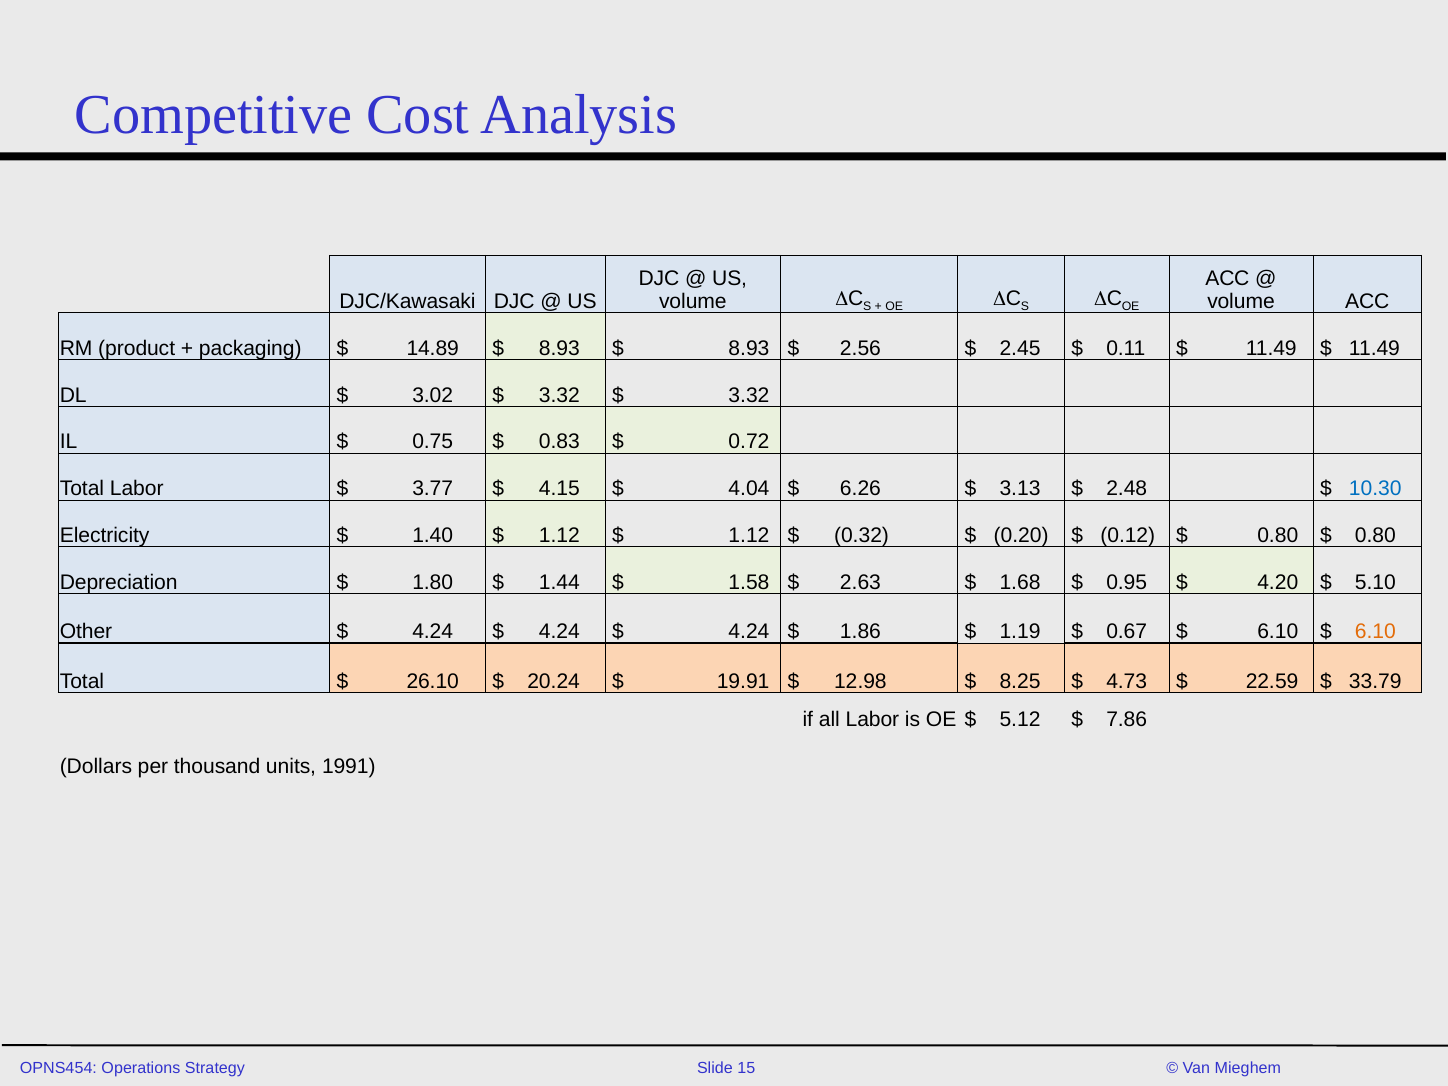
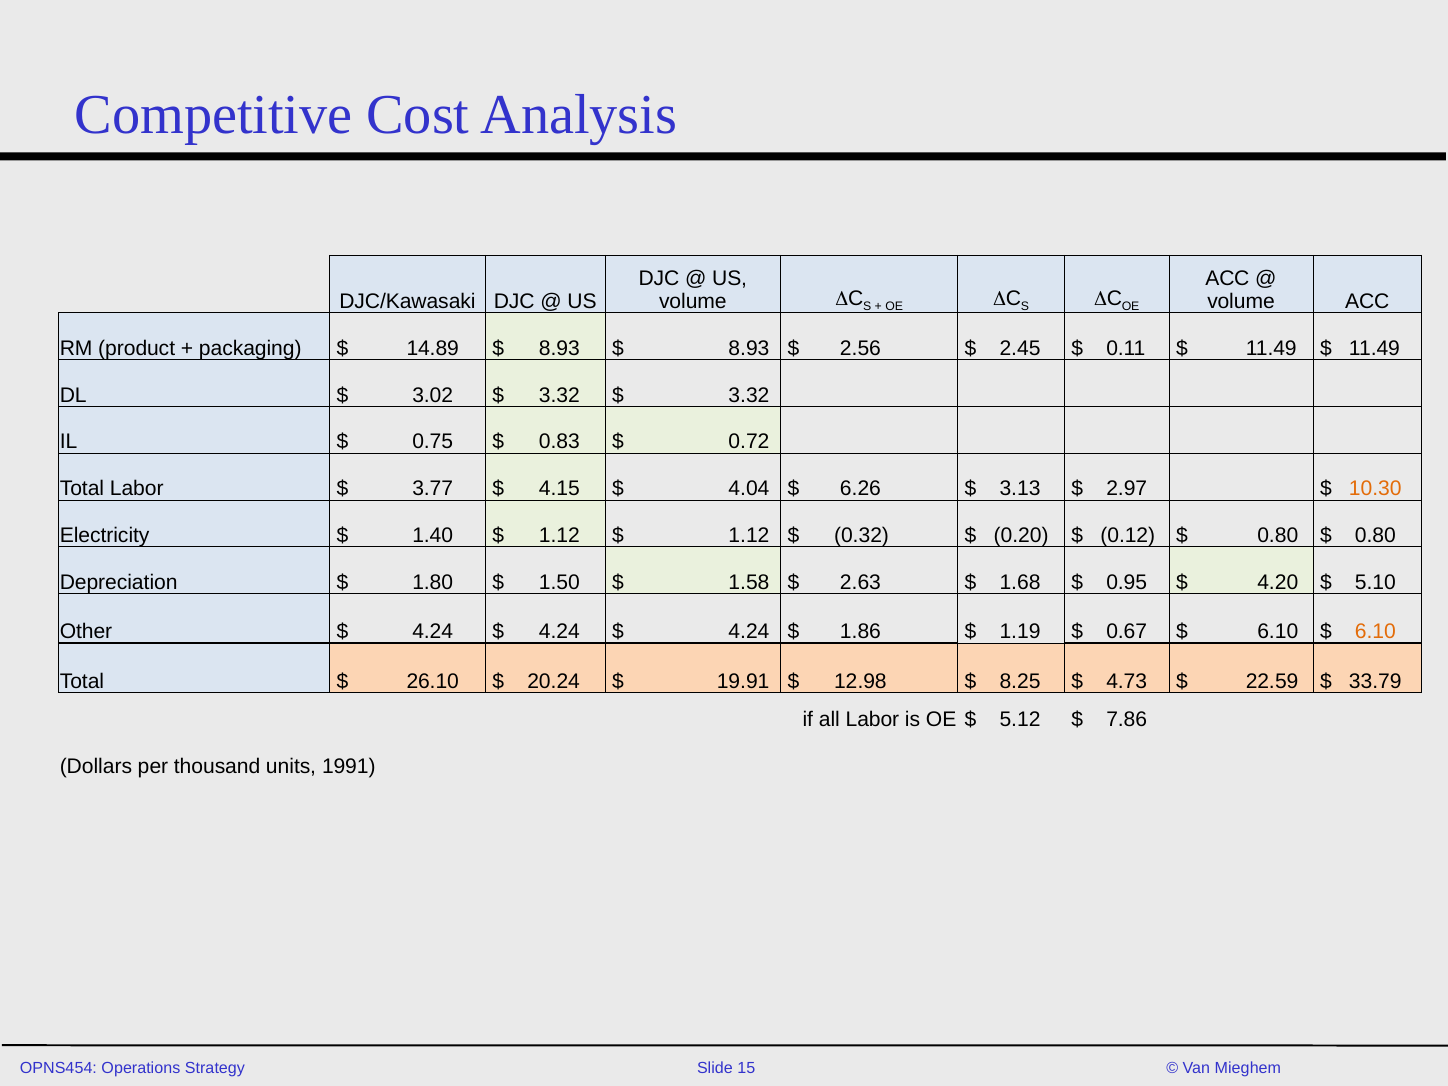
2.48: 2.48 -> 2.97 (1127, 489)
10.30 colour: blue -> orange (1375, 489)
1.44: 1.44 -> 1.50 (559, 582)
